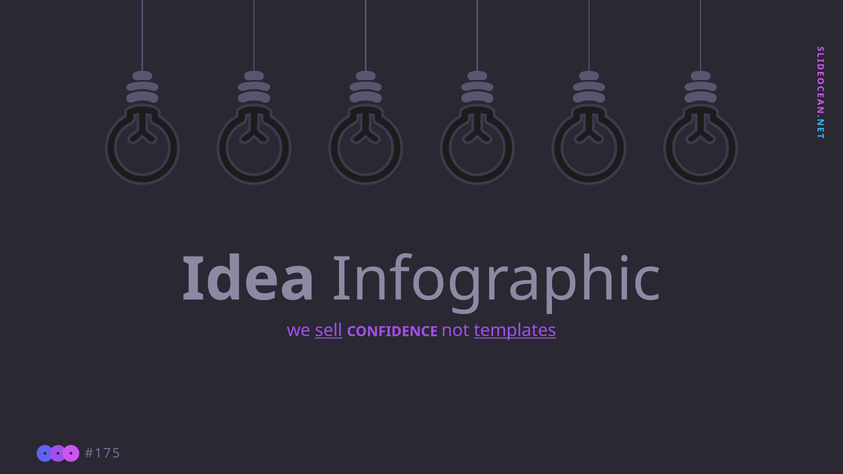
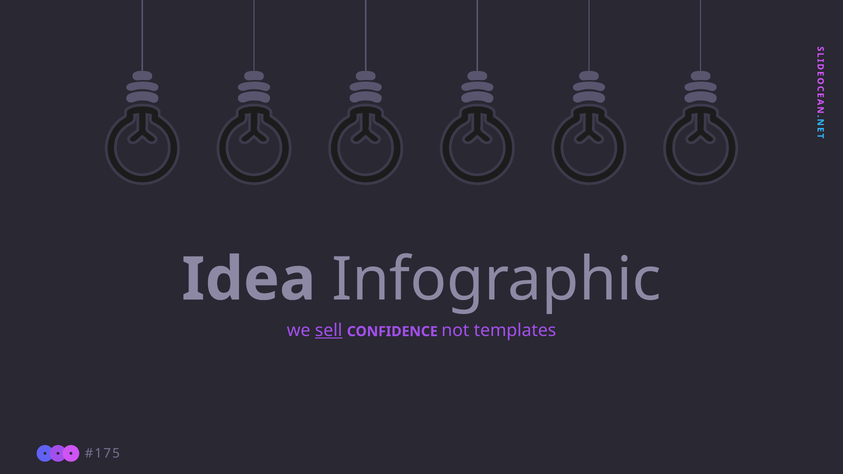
templates underline: present -> none (515, 330)
